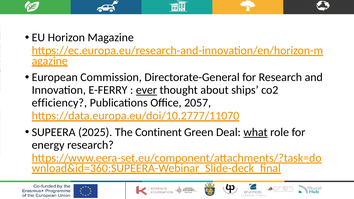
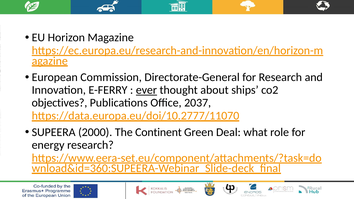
efficiency: efficiency -> objectives (59, 103)
2057: 2057 -> 2037 (198, 103)
2025: 2025 -> 2000 (95, 132)
what underline: present -> none (255, 132)
